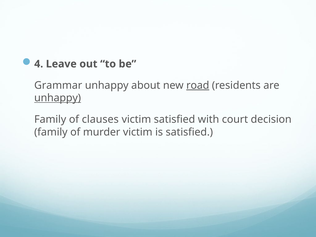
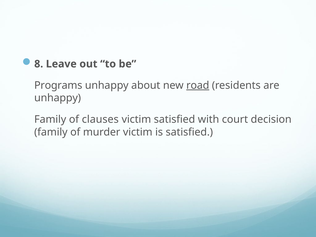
4: 4 -> 8 (39, 64)
Grammar: Grammar -> Programs (58, 85)
unhappy underline: present -> none (58, 98)
